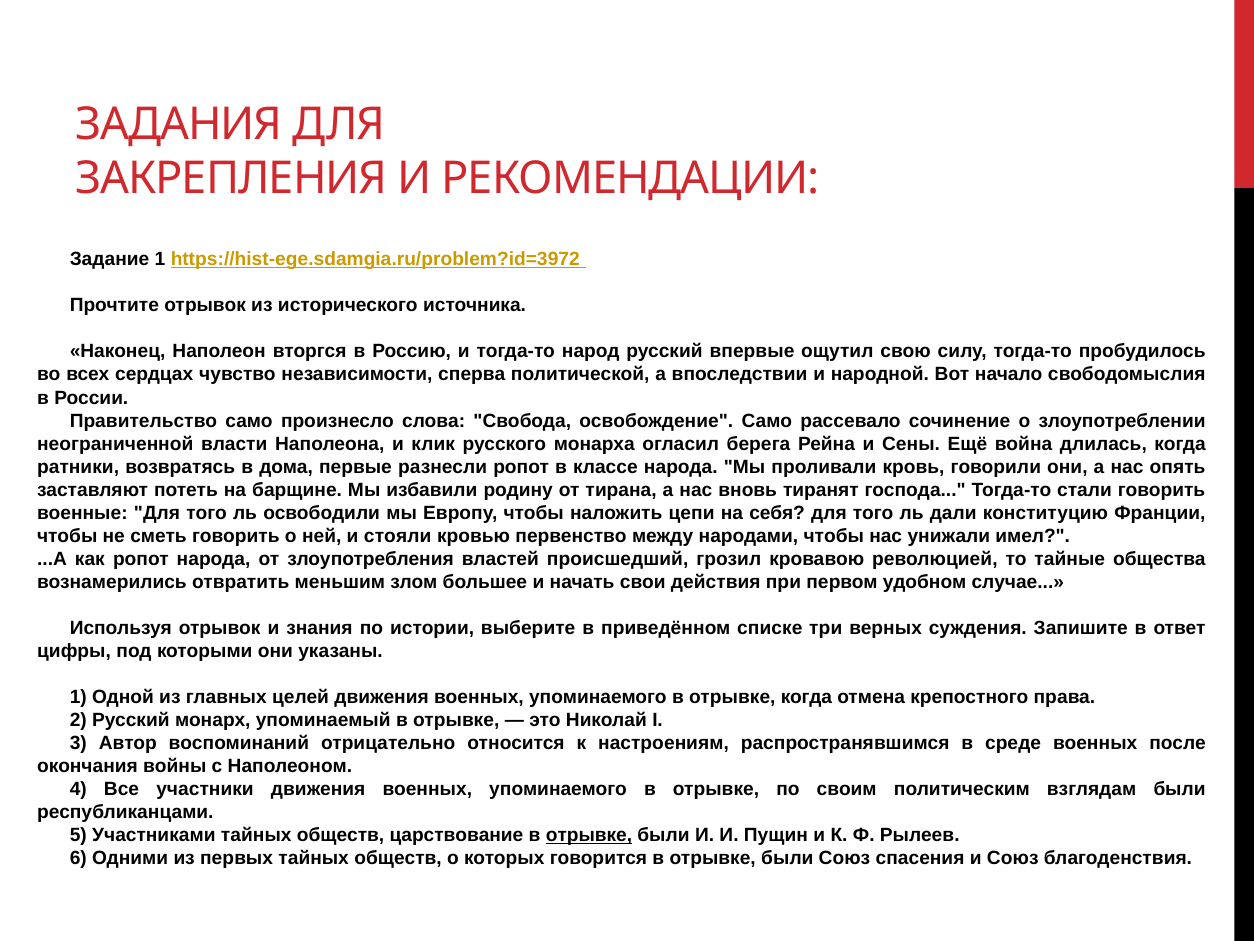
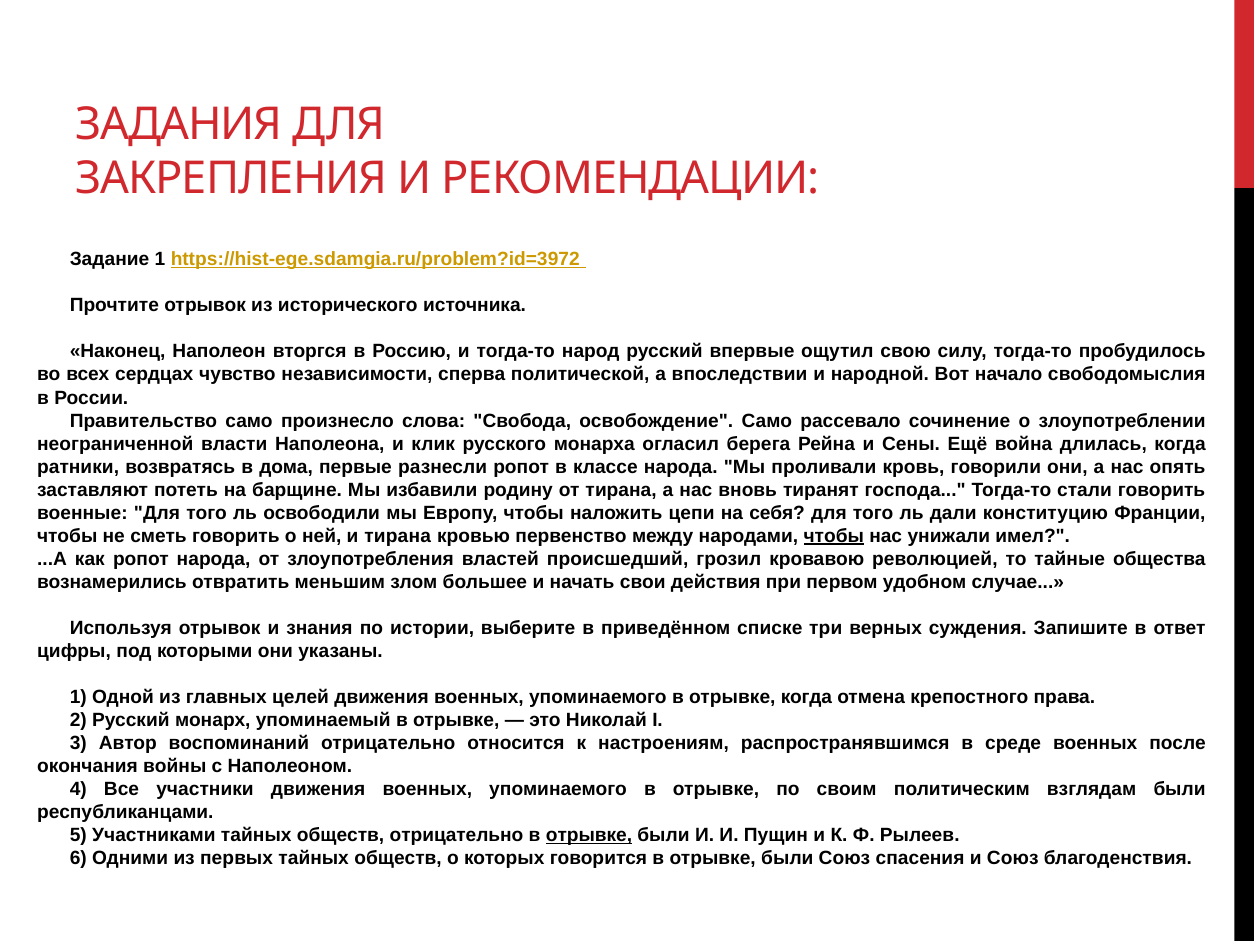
и стояли: стояли -> тирана (398, 536)
чтобы underline: none -> present (834, 536)
обществ царствование: царствование -> отрицательно (457, 835)
